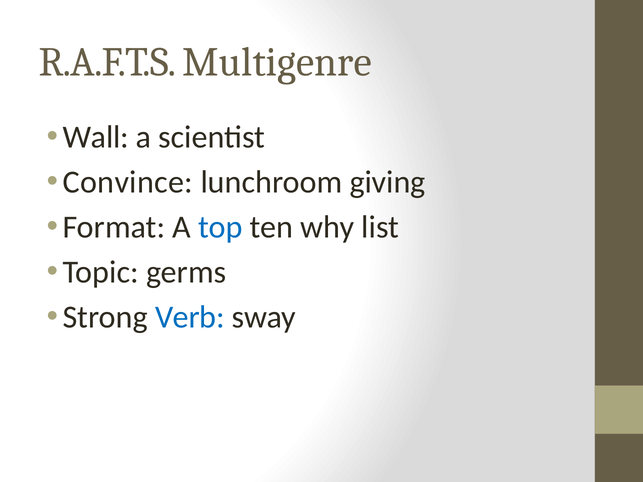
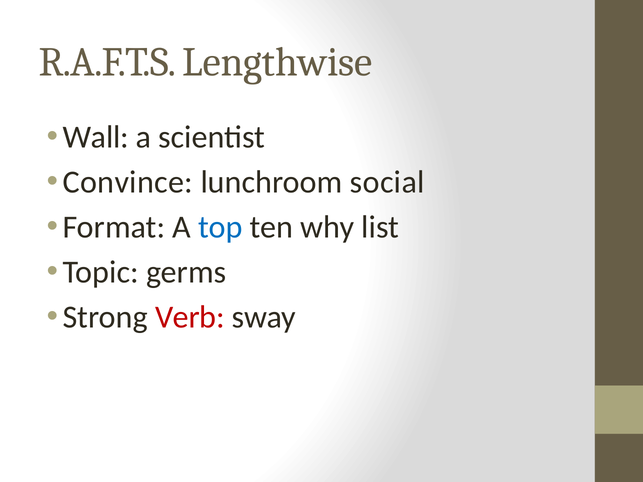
Multigenre: Multigenre -> Lengthwise (277, 62)
giving: giving -> social (387, 182)
Verb colour: blue -> red (190, 317)
